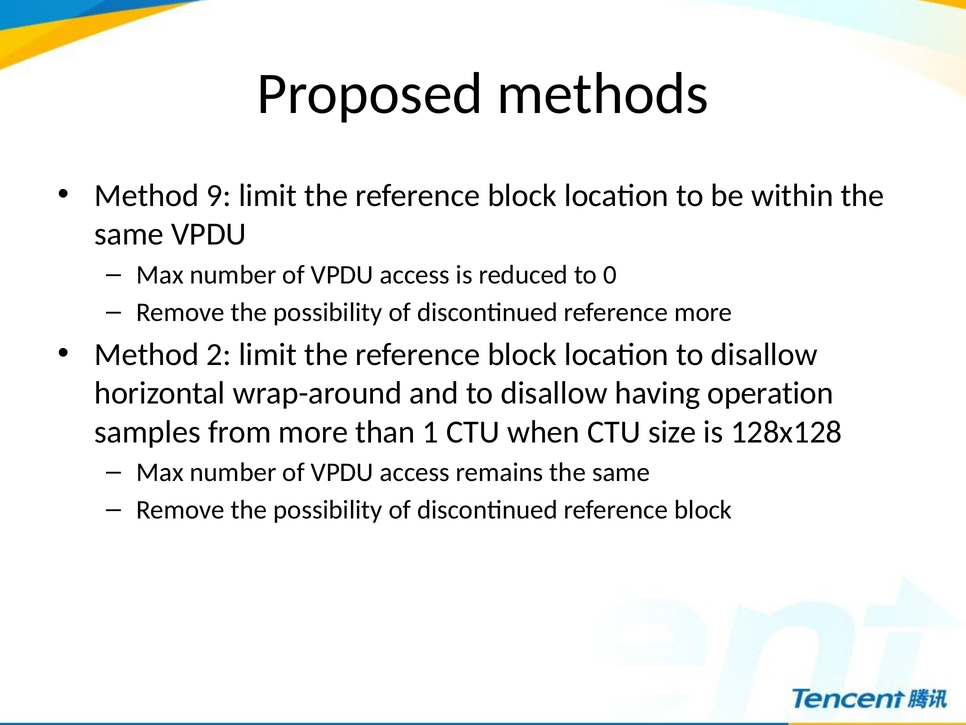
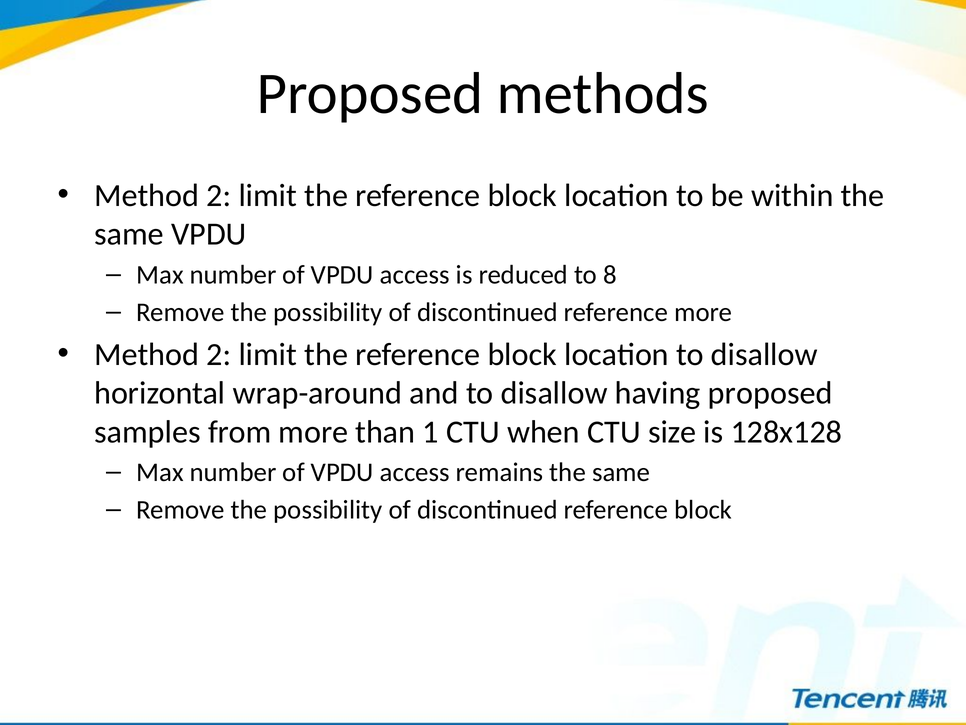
9: 9 -> 2 (219, 195)
0: 0 -> 8 (610, 275)
having operation: operation -> proposed (770, 393)
